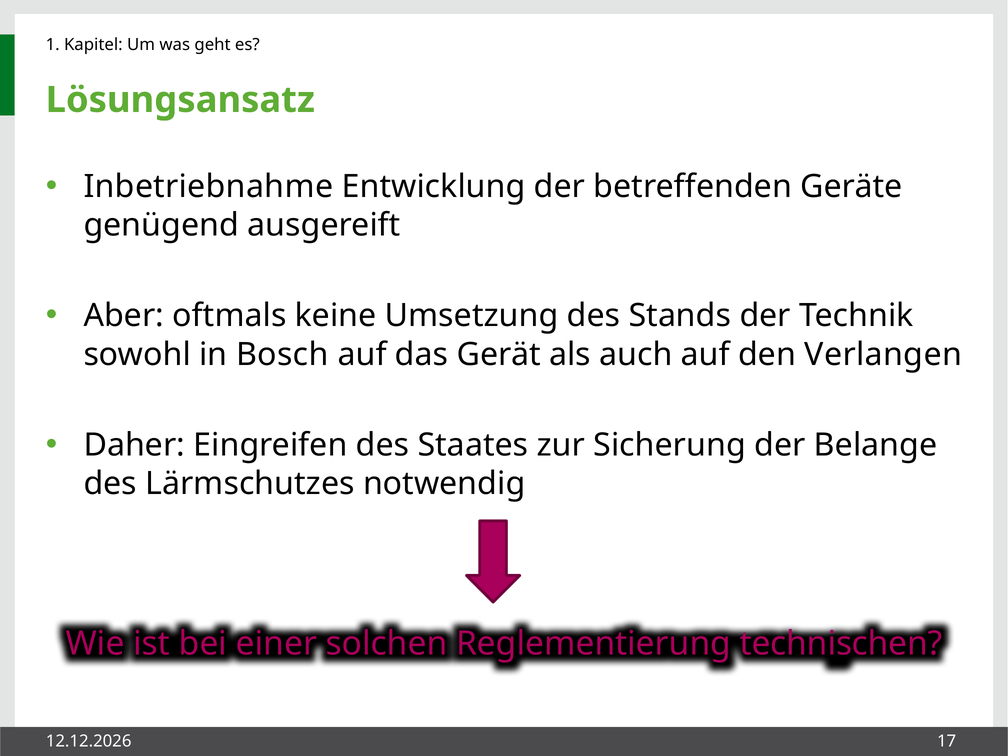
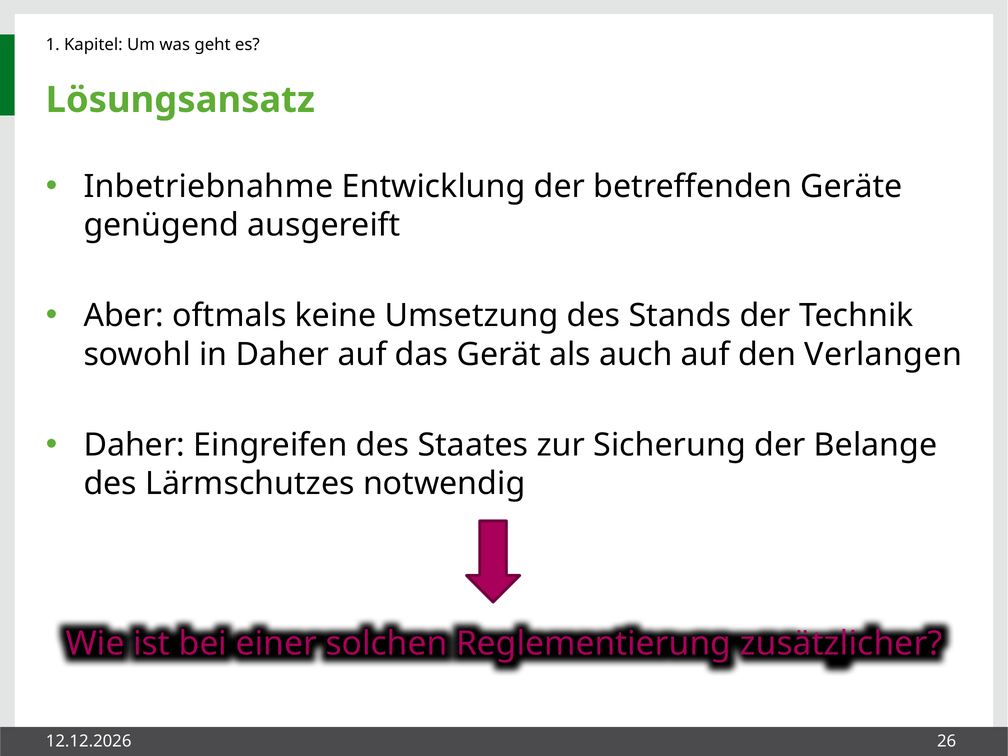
in Bosch: Bosch -> Daher (282, 354)
technischen: technischen -> zusätzlicher (841, 644)
17: 17 -> 26 (947, 741)
